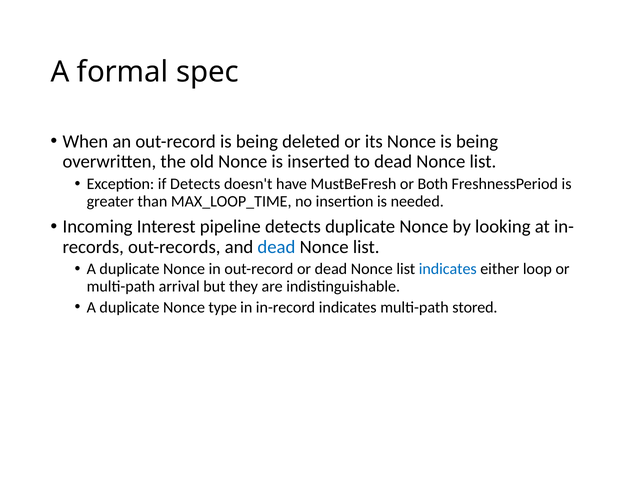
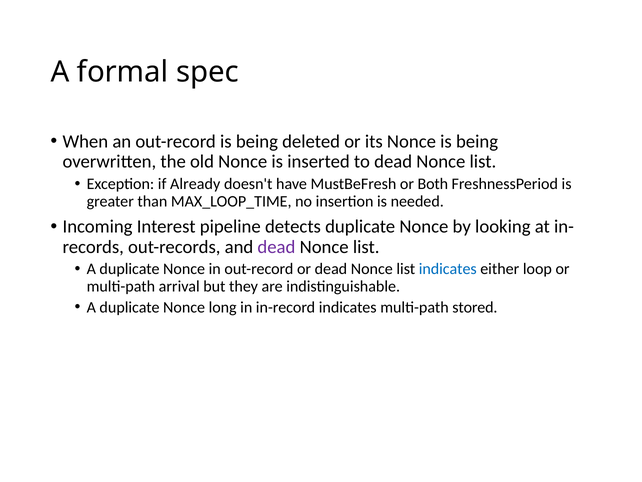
if Detects: Detects -> Already (195, 184)
dead colour: blue -> purple (276, 247)
type: type -> long (223, 307)
